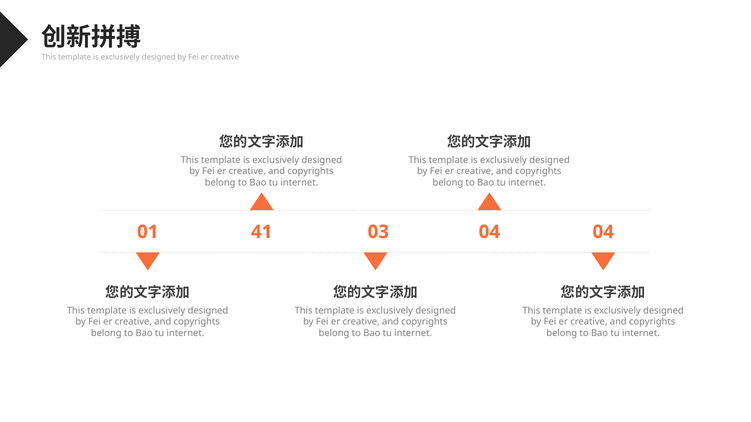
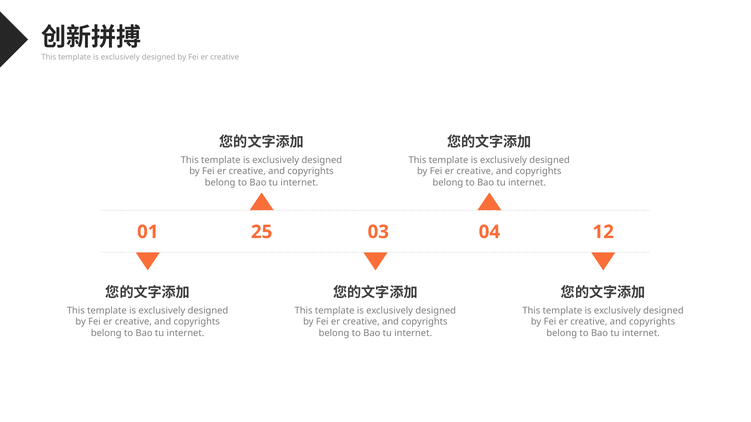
41: 41 -> 25 (262, 232)
04 04: 04 -> 12 (603, 232)
